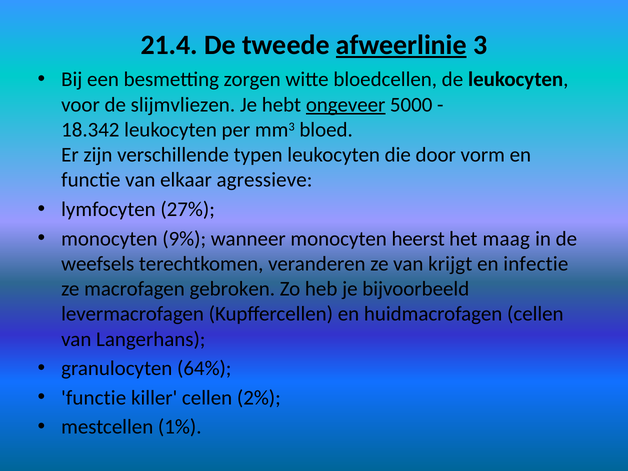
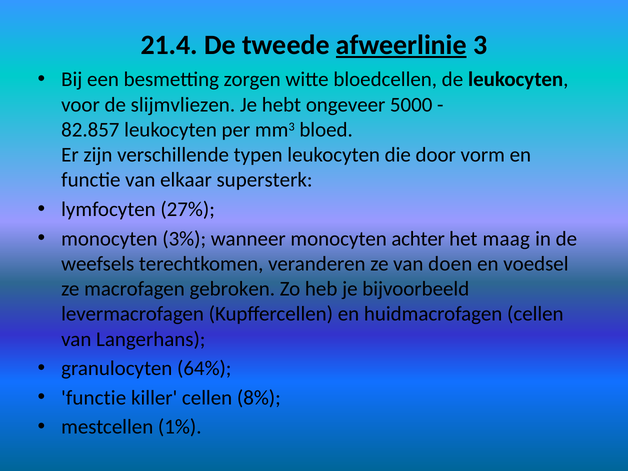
ongeveer underline: present -> none (346, 105)
18.342: 18.342 -> 82.857 (90, 130)
agressieve: agressieve -> supersterk (265, 180)
9%: 9% -> 3% (184, 239)
heerst: heerst -> achter (418, 239)
krijgt: krijgt -> doen (450, 264)
infectie: infectie -> voedsel (536, 264)
2%: 2% -> 8% (259, 398)
